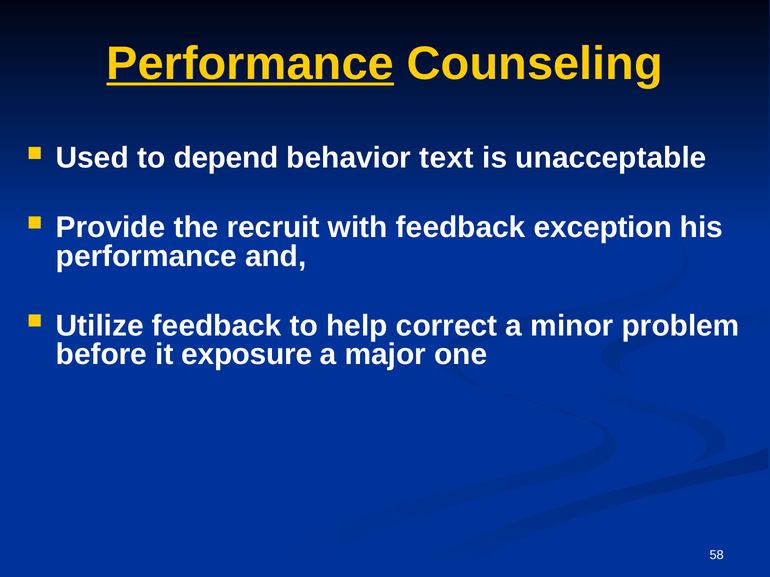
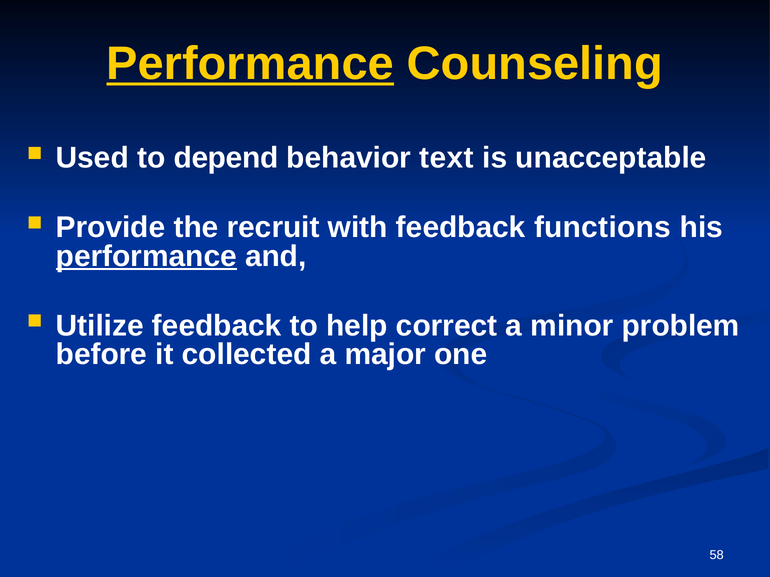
exception: exception -> functions (603, 228)
performance underline: none -> present (146, 256)
exposure: exposure -> collected (247, 355)
